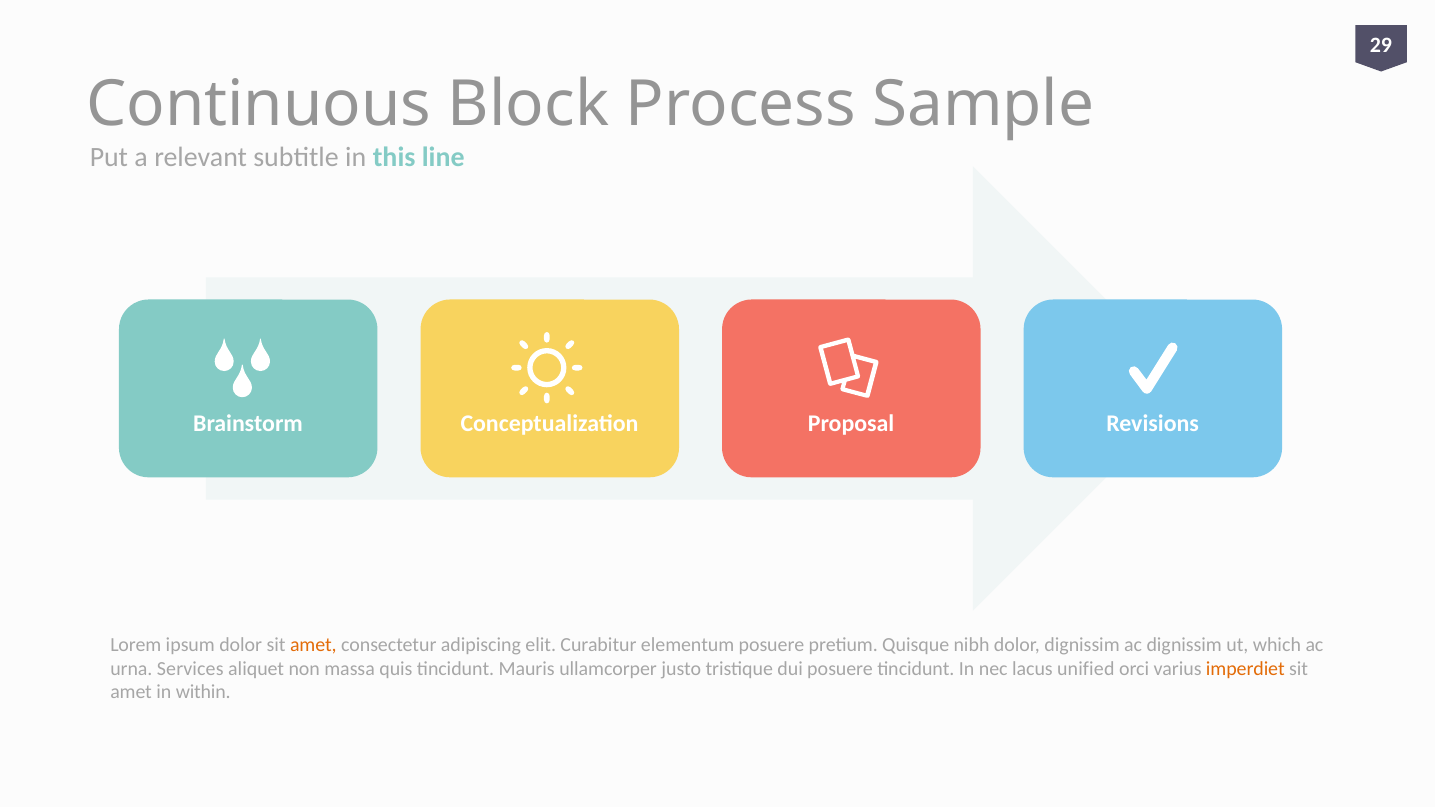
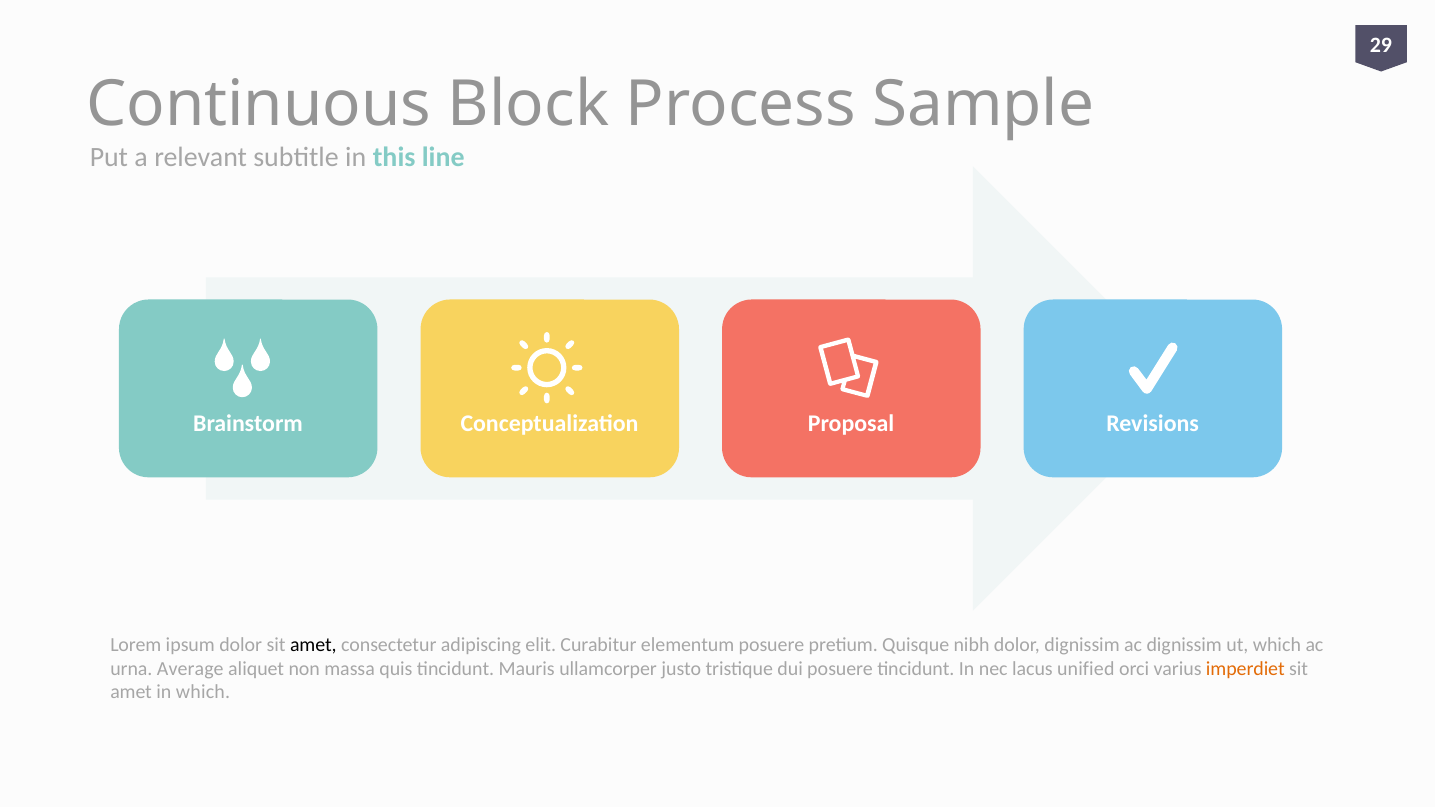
amet colour: orange -> black (313, 645)
Services: Services -> Average (190, 669)
in within: within -> which (203, 693)
